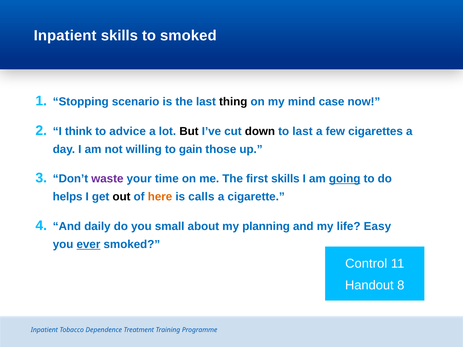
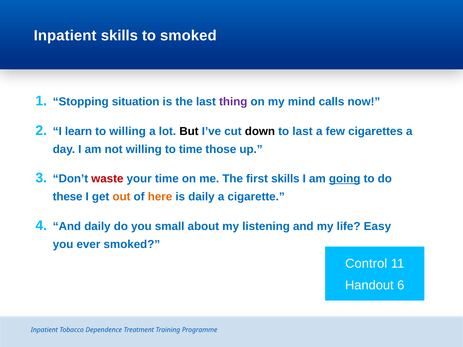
scenario: scenario -> situation (136, 102)
thing colour: black -> purple (233, 102)
case: case -> calls (332, 102)
think: think -> learn (79, 131)
to advice: advice -> willing (128, 131)
to gain: gain -> time (191, 149)
waste colour: purple -> red (107, 179)
helps: helps -> these (68, 197)
out colour: black -> orange (122, 197)
is calls: calls -> daily (201, 197)
planning: planning -> listening (266, 227)
ever underline: present -> none (88, 245)
8: 8 -> 6 (401, 286)
